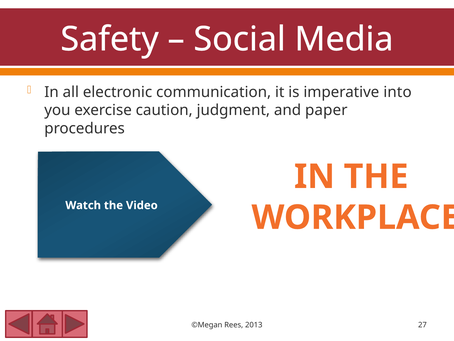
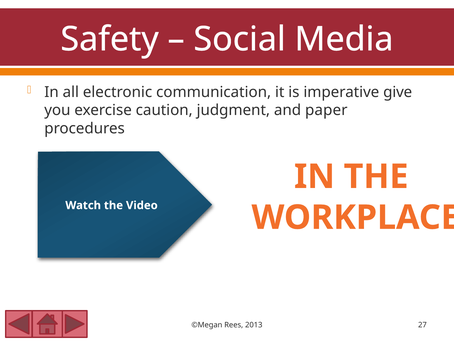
into: into -> give (398, 92)
